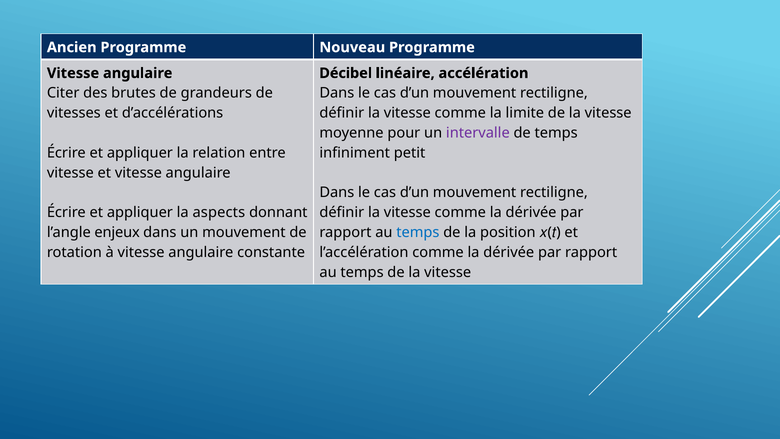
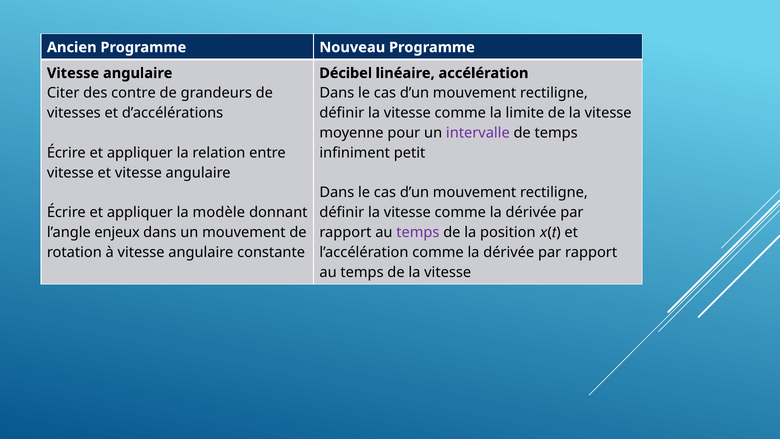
brutes: brutes -> contre (133, 93)
aspects: aspects -> modèle (219, 212)
temps colour: blue -> purple (418, 232)
